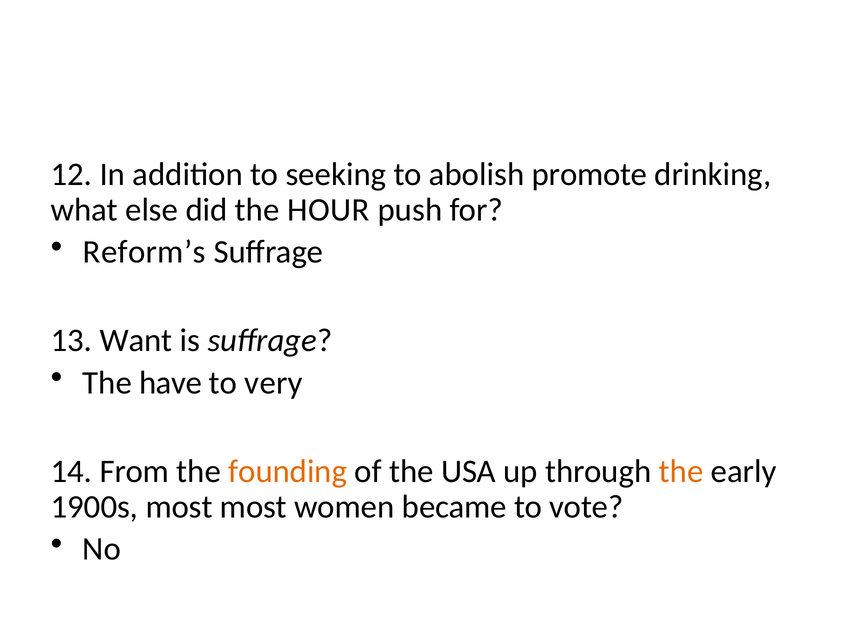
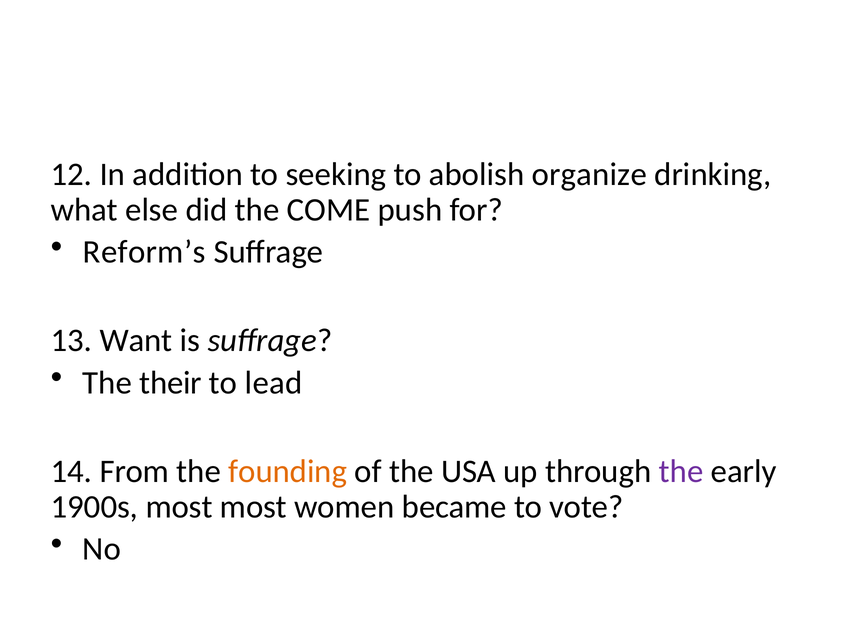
promote: promote -> organize (589, 174)
HOUR: HOUR -> COME (329, 210)
have: have -> their (171, 383)
very: very -> lead (274, 383)
the colour: orange -> purple (681, 471)
